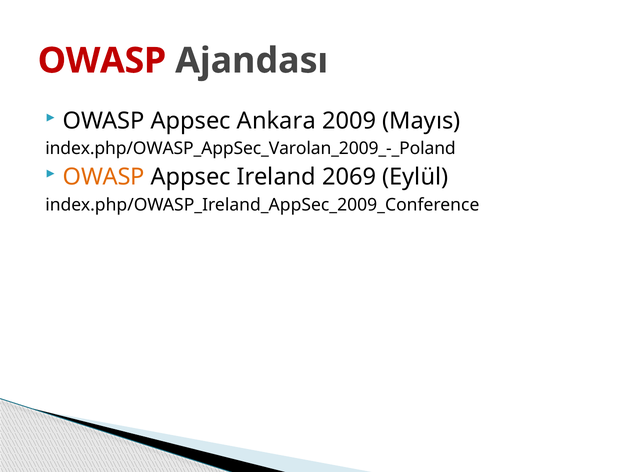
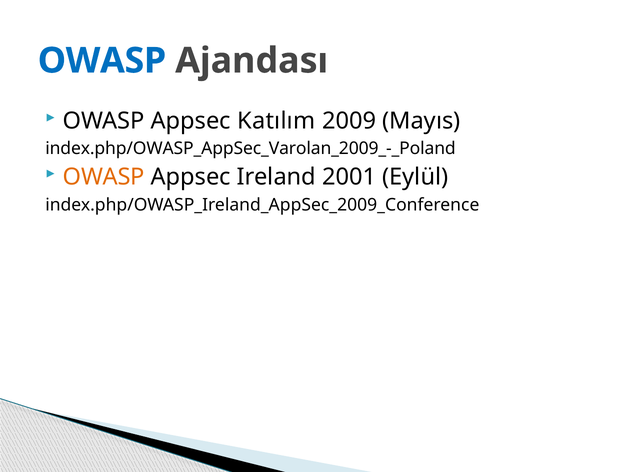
OWASP colour: red -> blue (102, 61)
Ankara: Ankara -> Katılım (276, 121)
2069: 2069 -> 2001 (349, 177)
